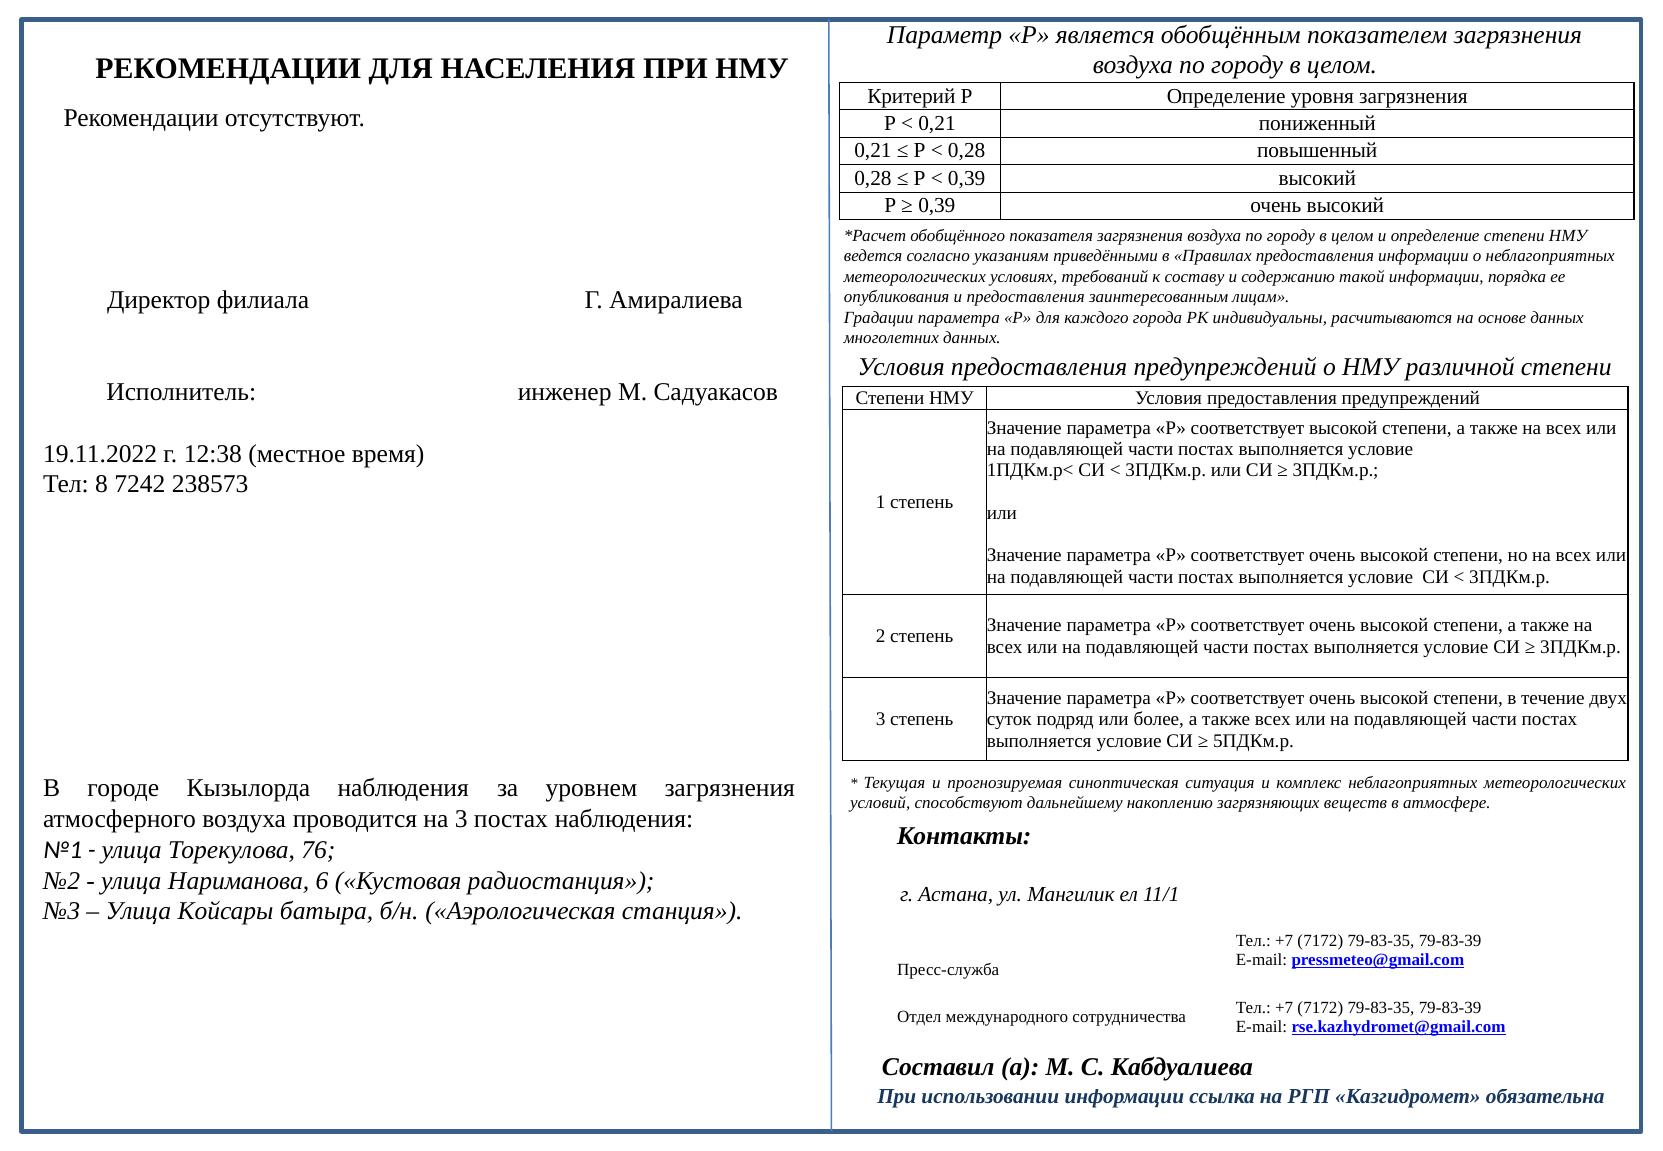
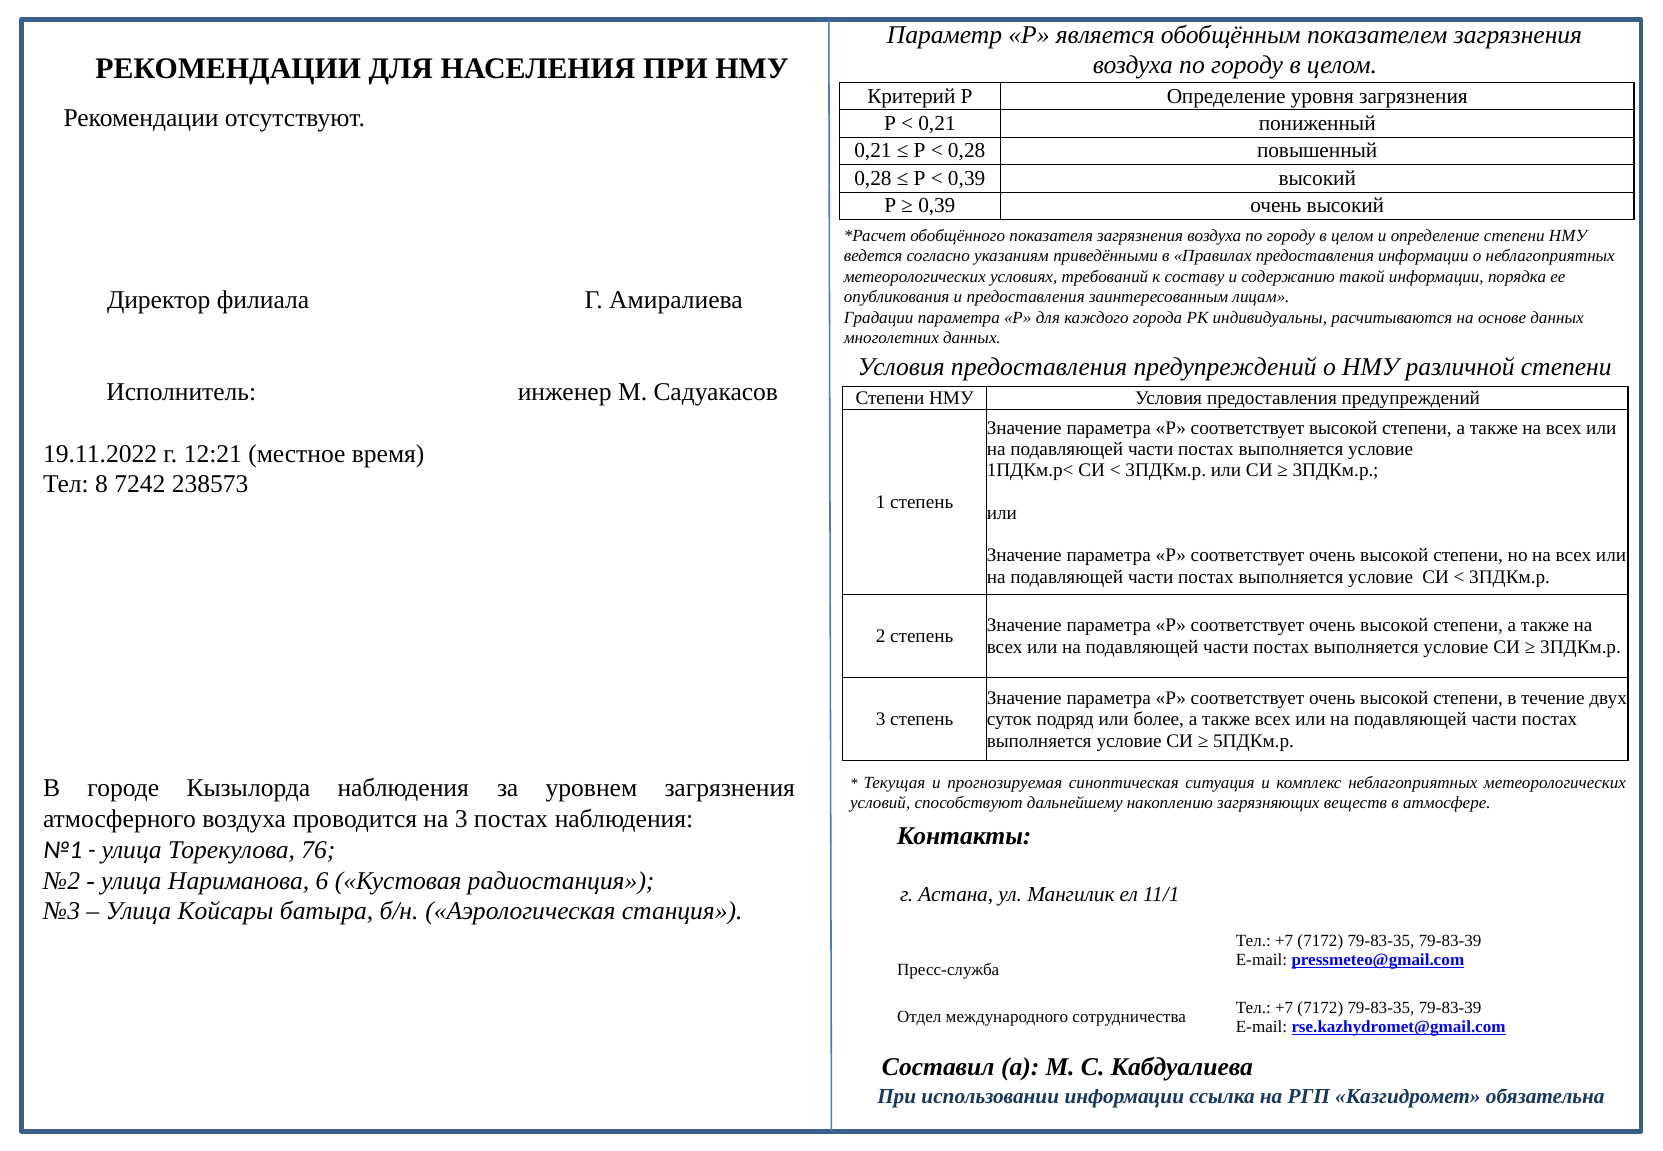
12:38: 12:38 -> 12:21 (213, 454)
